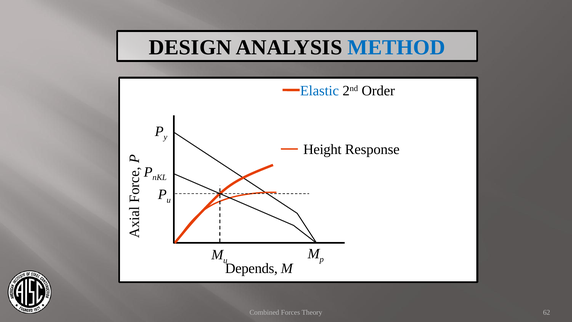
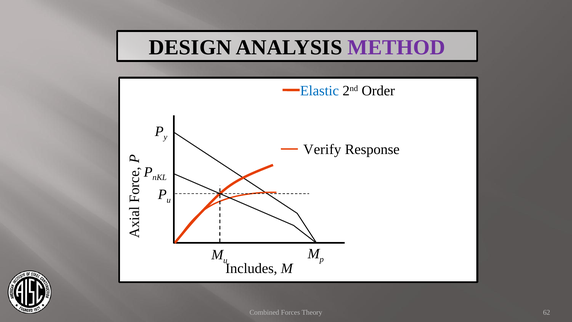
METHOD colour: blue -> purple (396, 47)
Height: Height -> Verify (322, 149)
Depends: Depends -> Includes (251, 268)
